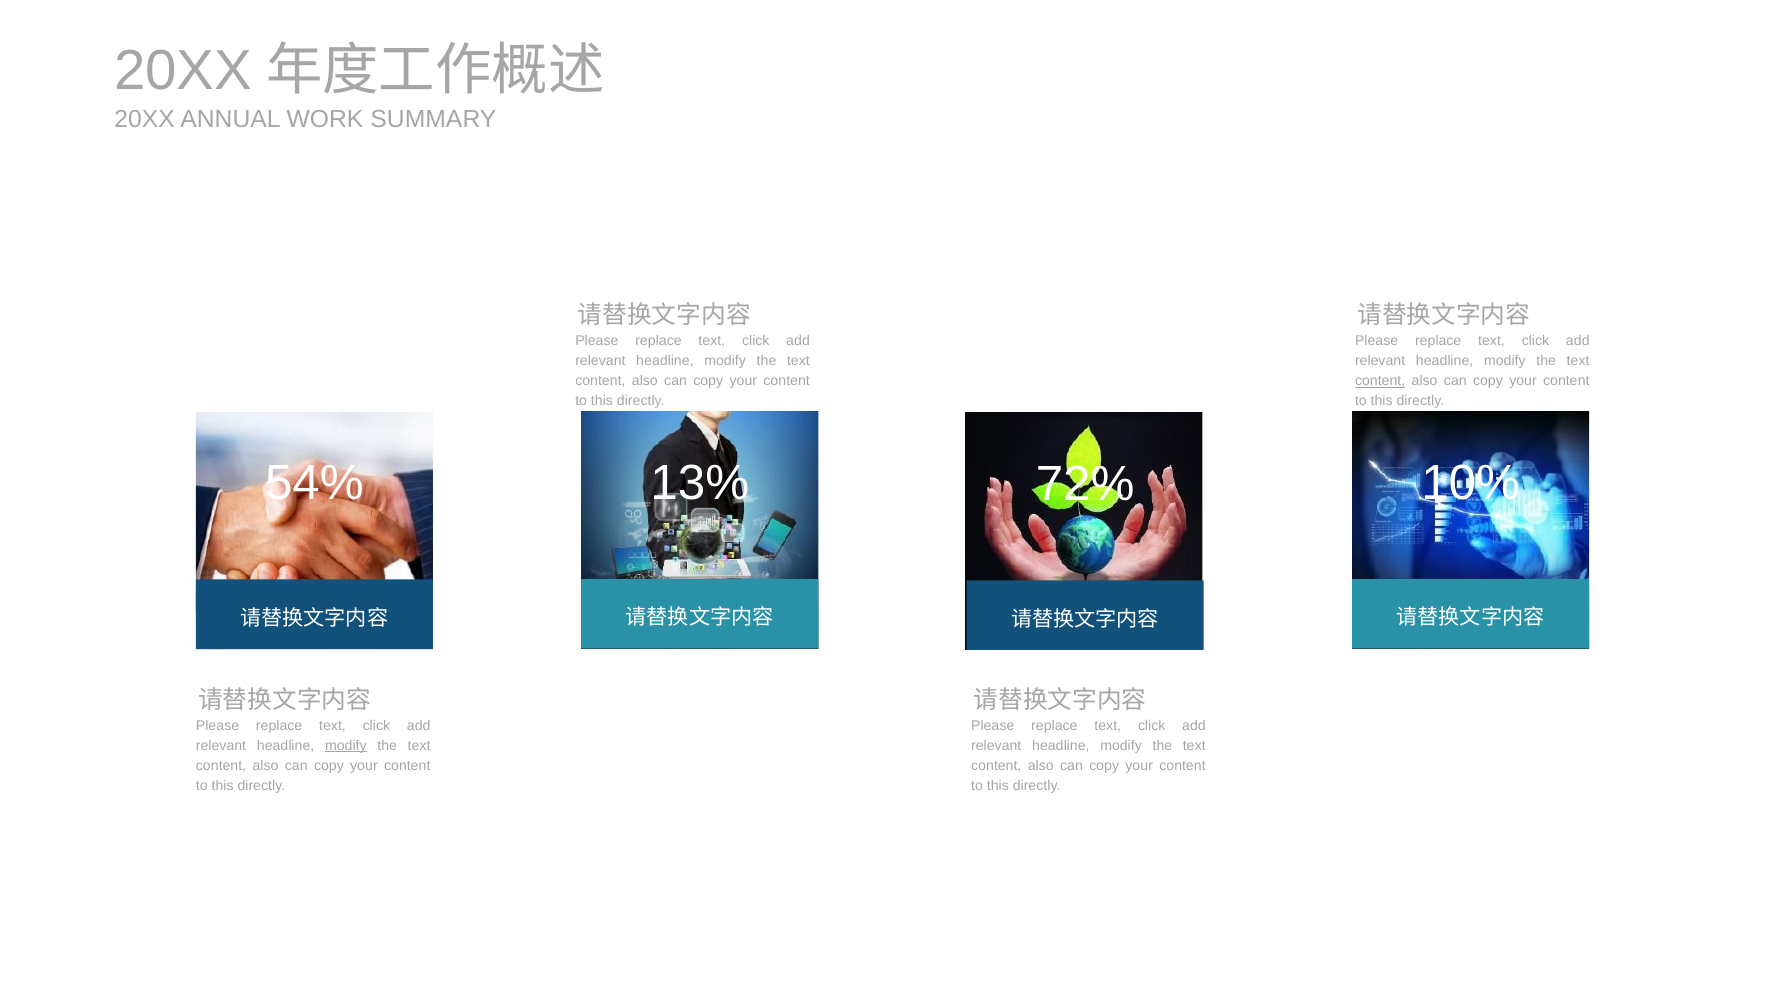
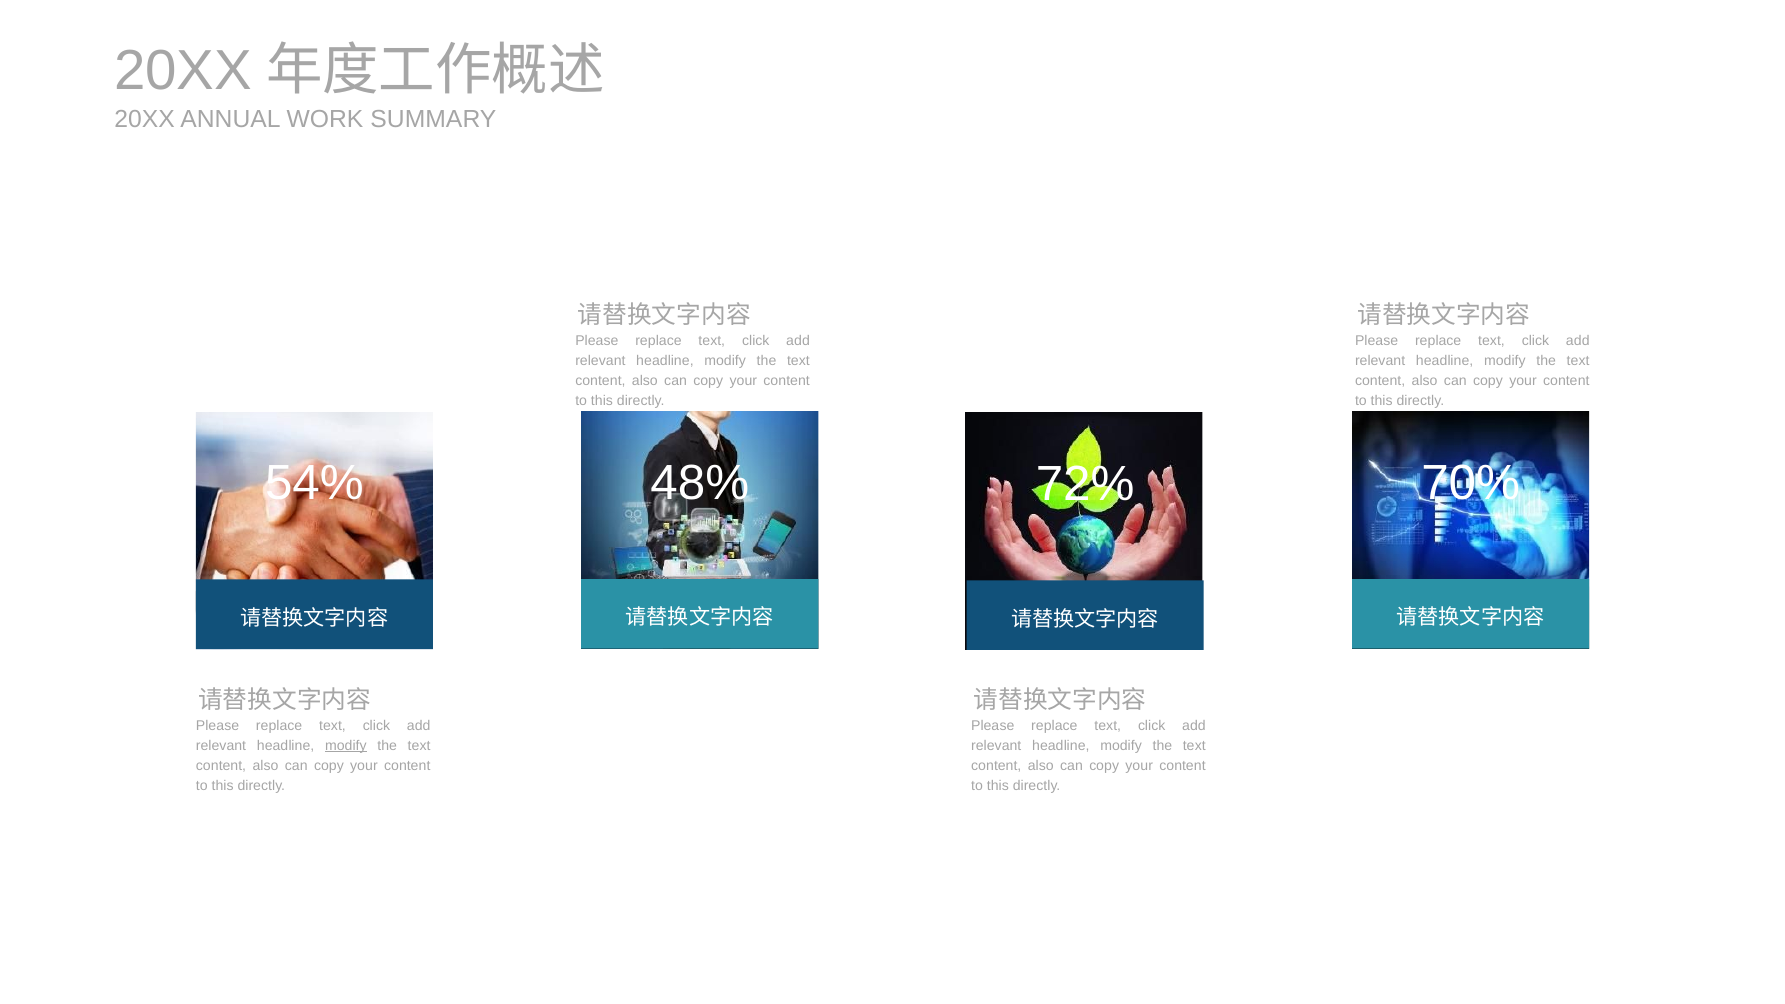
content underline: present -> none (1380, 381)
13%: 13% -> 48% (700, 483)
10%: 10% -> 70% (1471, 483)
